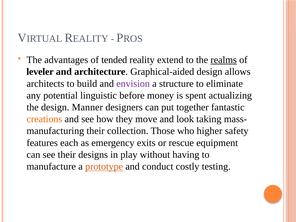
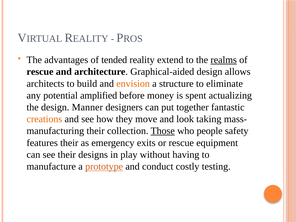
leveler: leveler -> rescue (40, 72)
envision colour: purple -> orange (133, 84)
linguistic: linguistic -> amplified (99, 95)
Those underline: none -> present (163, 131)
higher: higher -> people (210, 131)
features each: each -> their (69, 143)
